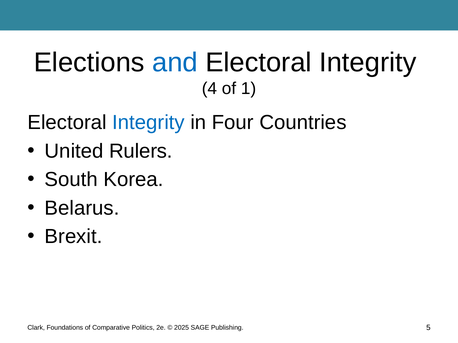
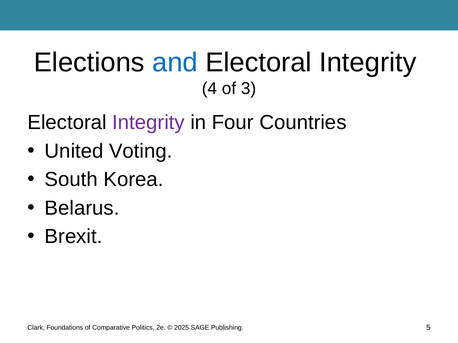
1: 1 -> 3 (249, 89)
Integrity colour: blue -> purple (148, 123)
Rulers: Rulers -> Voting (141, 151)
